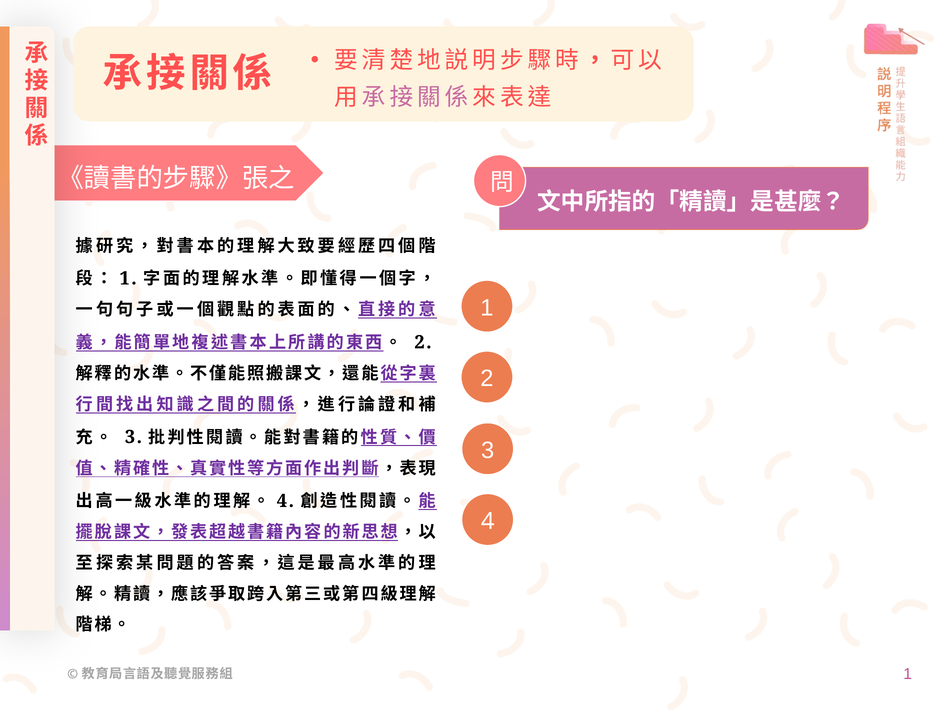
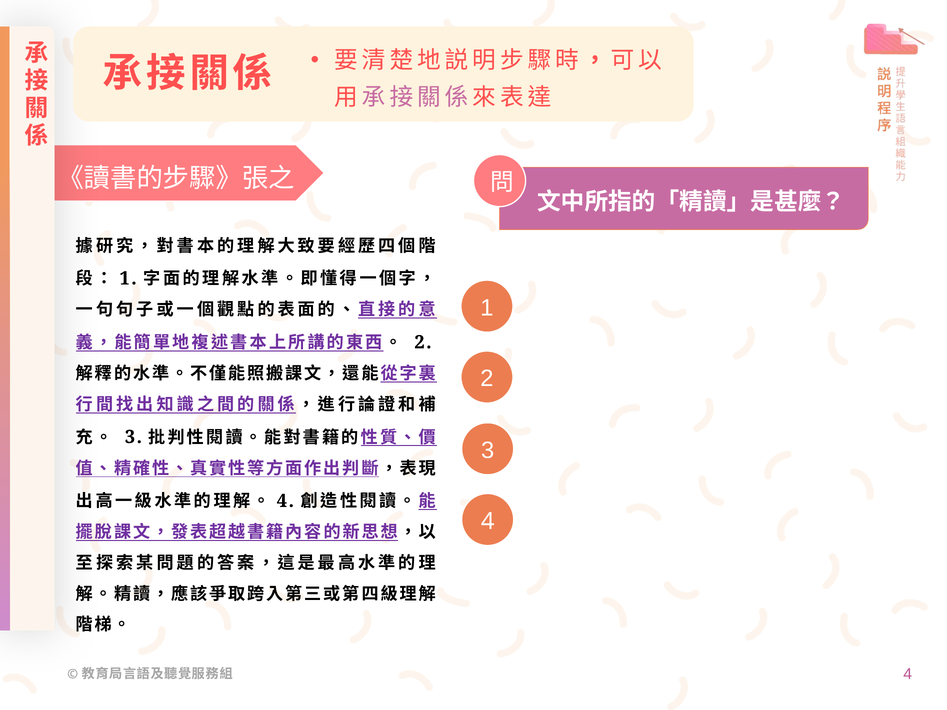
1: 1 -> 4 (908, 674)
